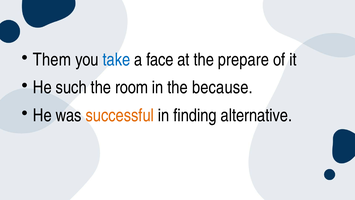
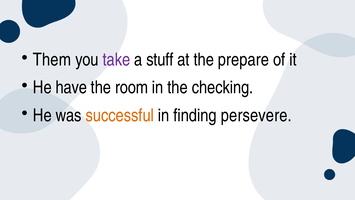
take colour: blue -> purple (116, 60)
face: face -> stuff (160, 60)
such: such -> have (71, 87)
because: because -> checking (223, 87)
alternative: alternative -> persevere (256, 115)
